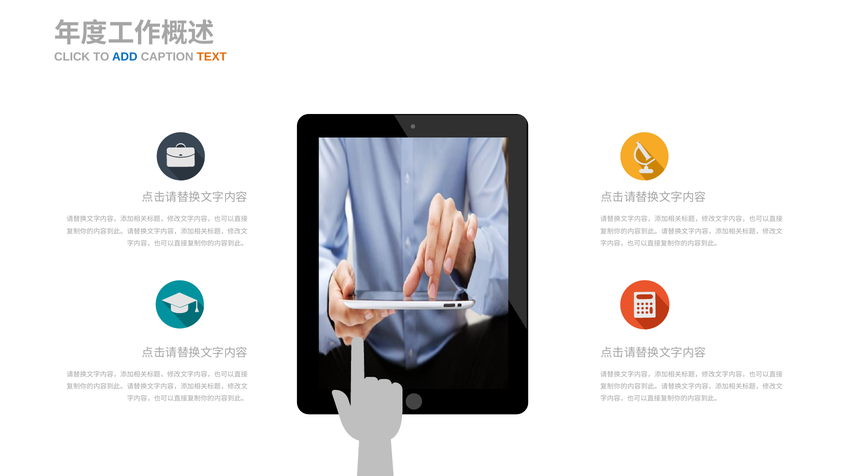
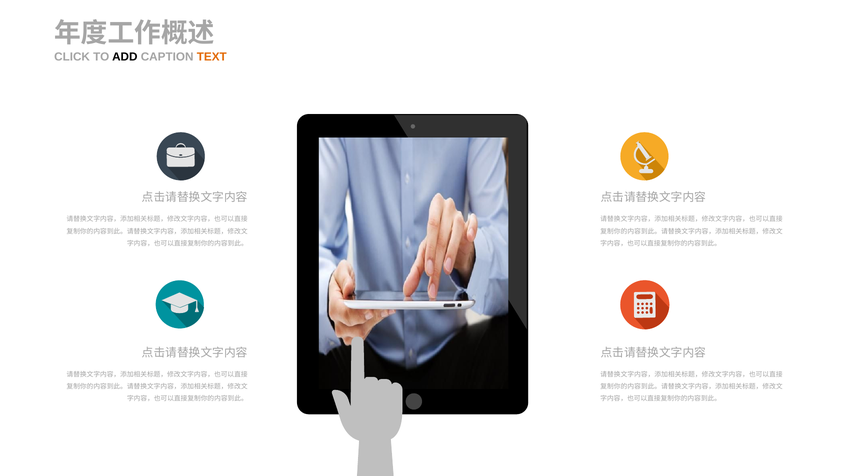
ADD colour: blue -> black (125, 57)
